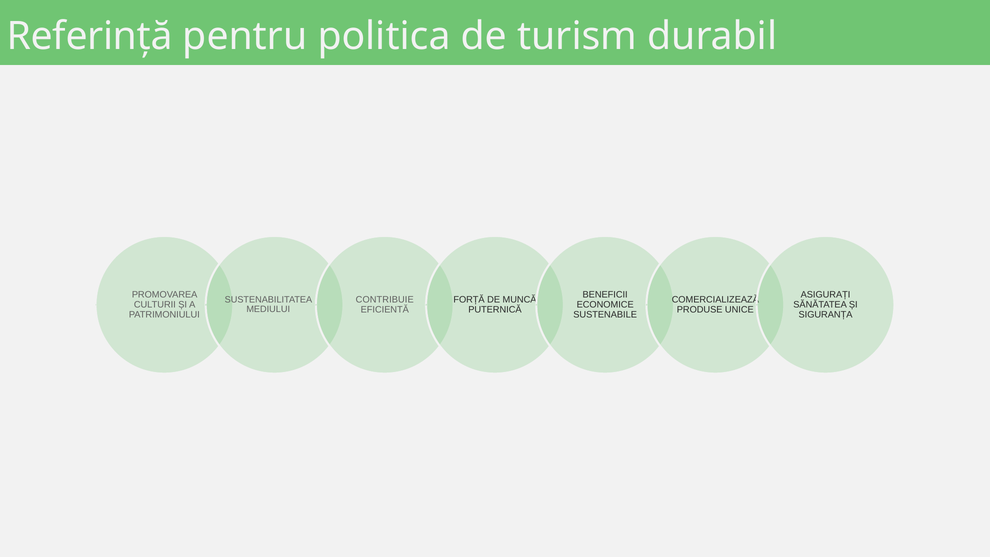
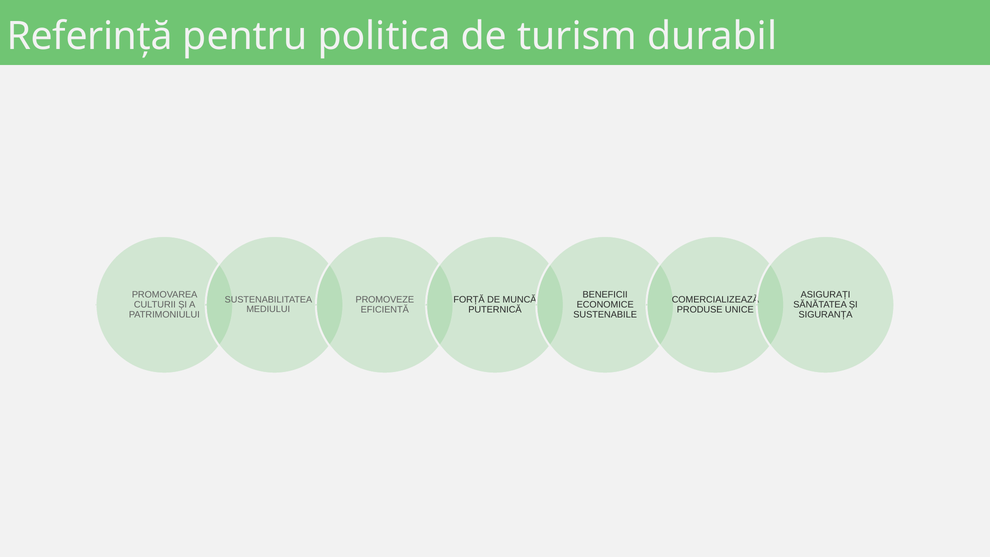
CONTRIBUIE: CONTRIBUIE -> PROMOVEZE (385, 299)
